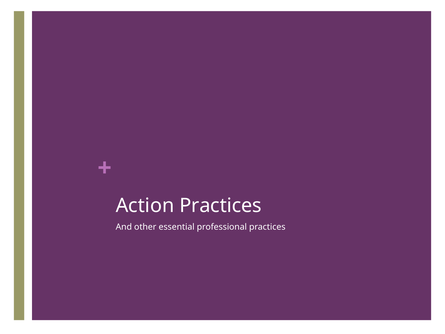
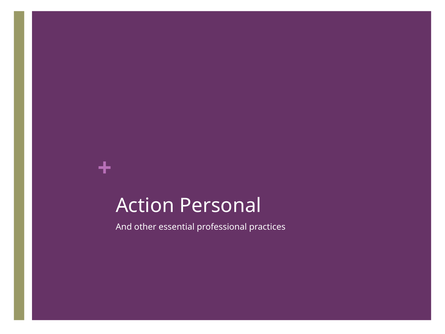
Action Practices: Practices -> Personal (220, 206)
